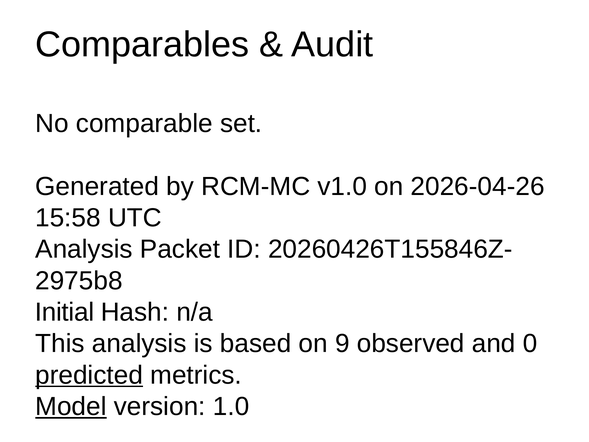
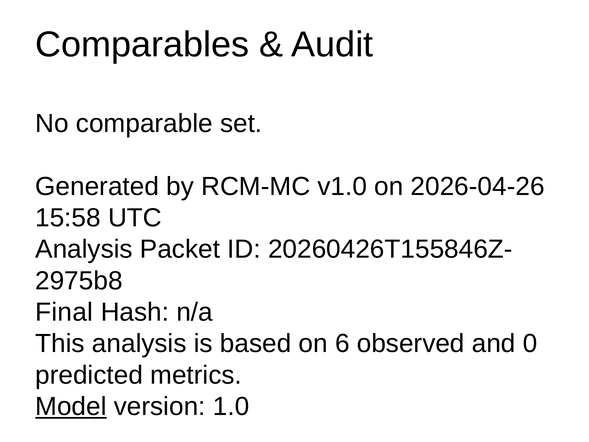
Initial: Initial -> Final (64, 312)
9: 9 -> 6 (342, 343)
predicted underline: present -> none (89, 375)
